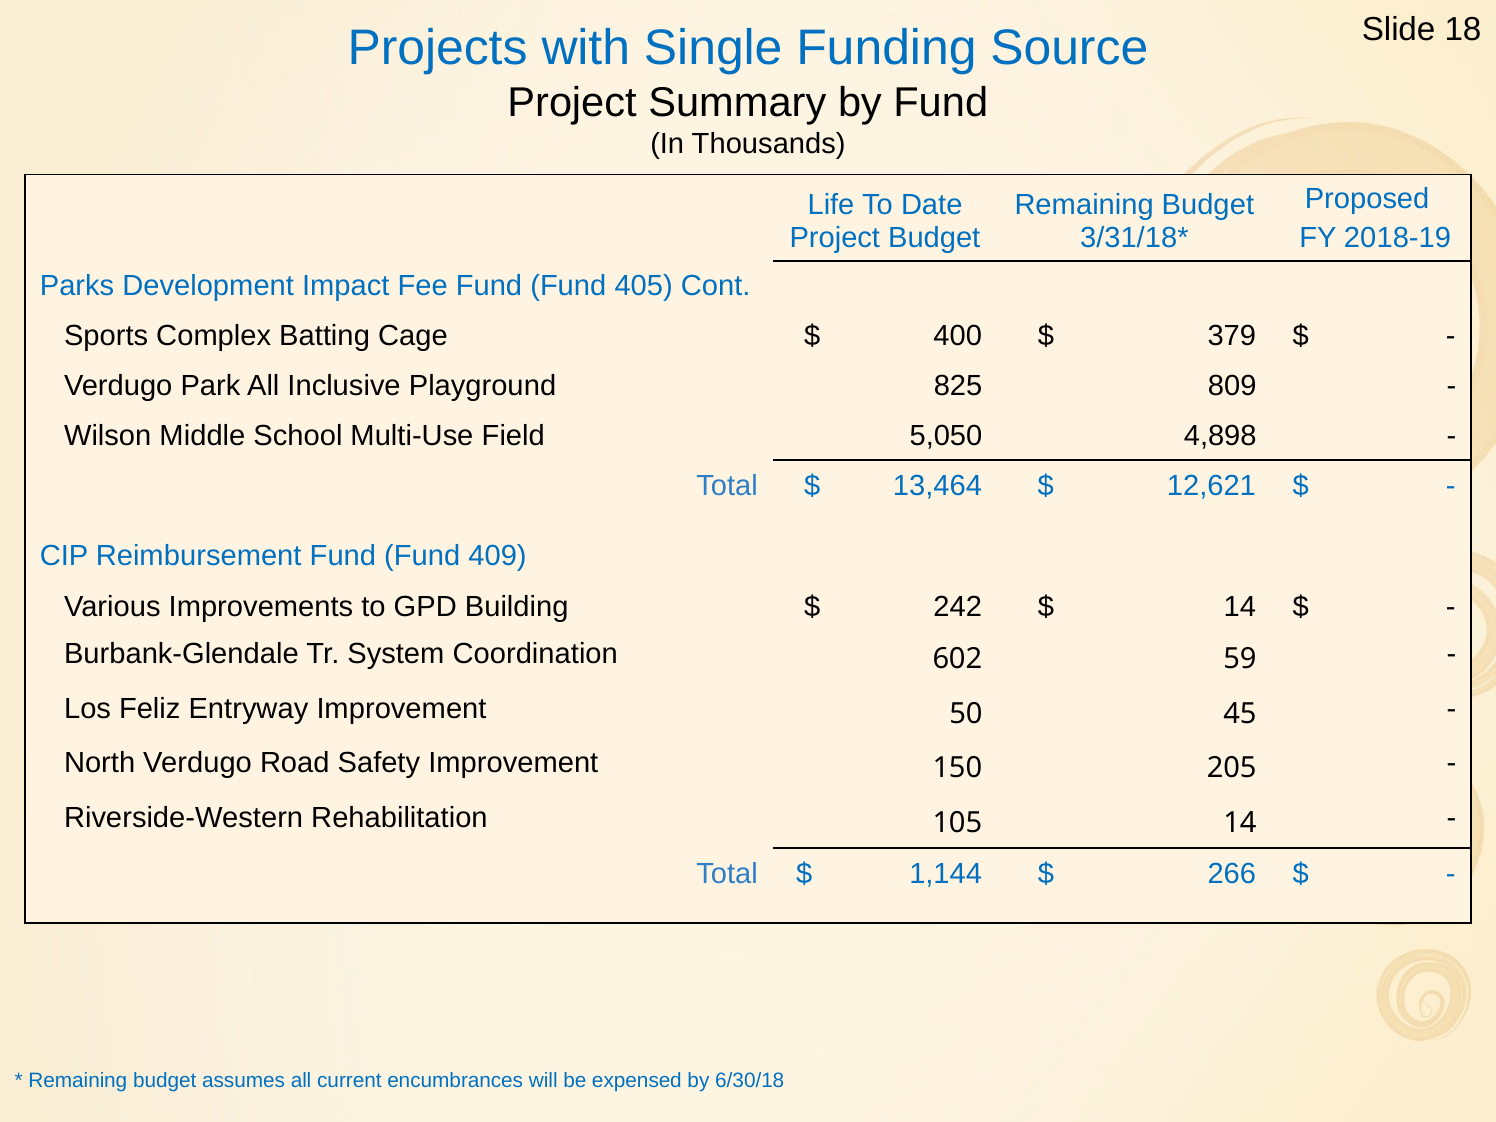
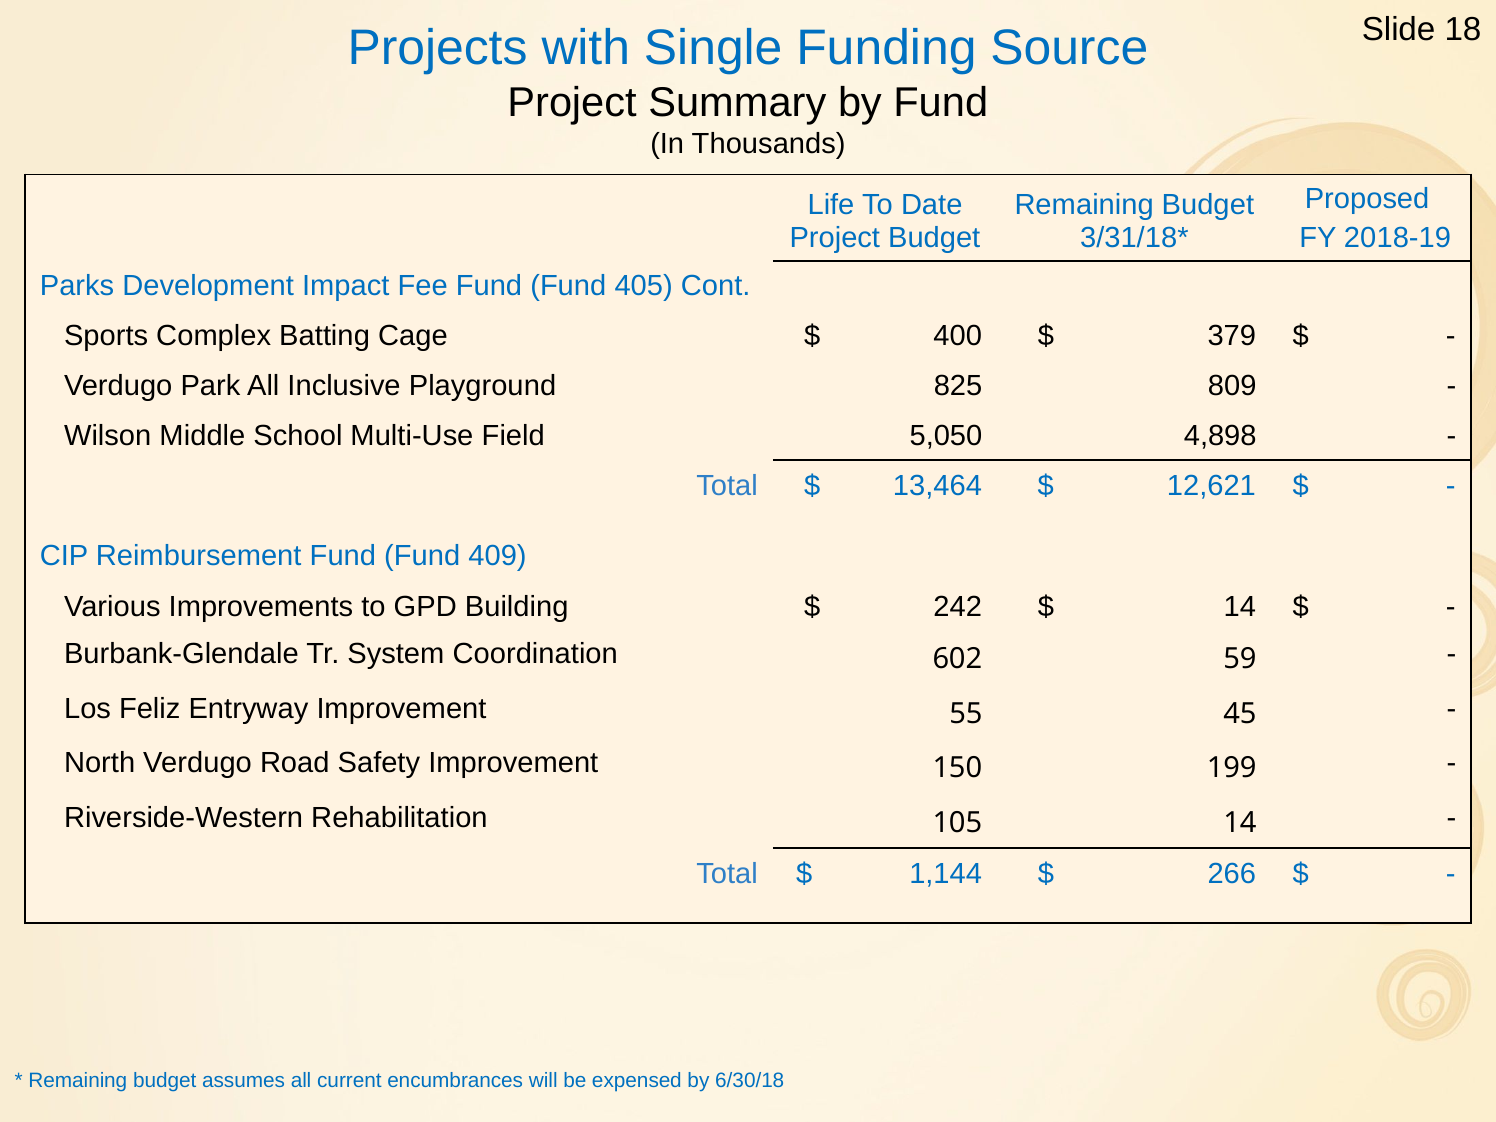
50: 50 -> 55 (966, 713)
205: 205 -> 199 (1232, 768)
